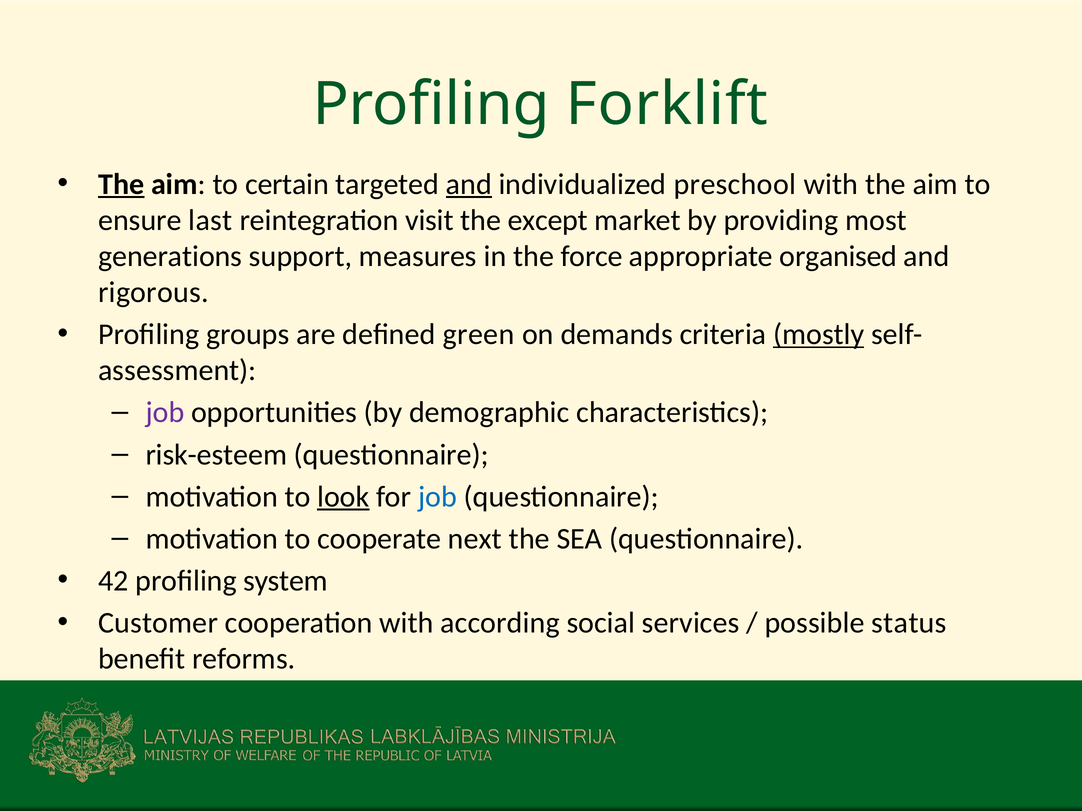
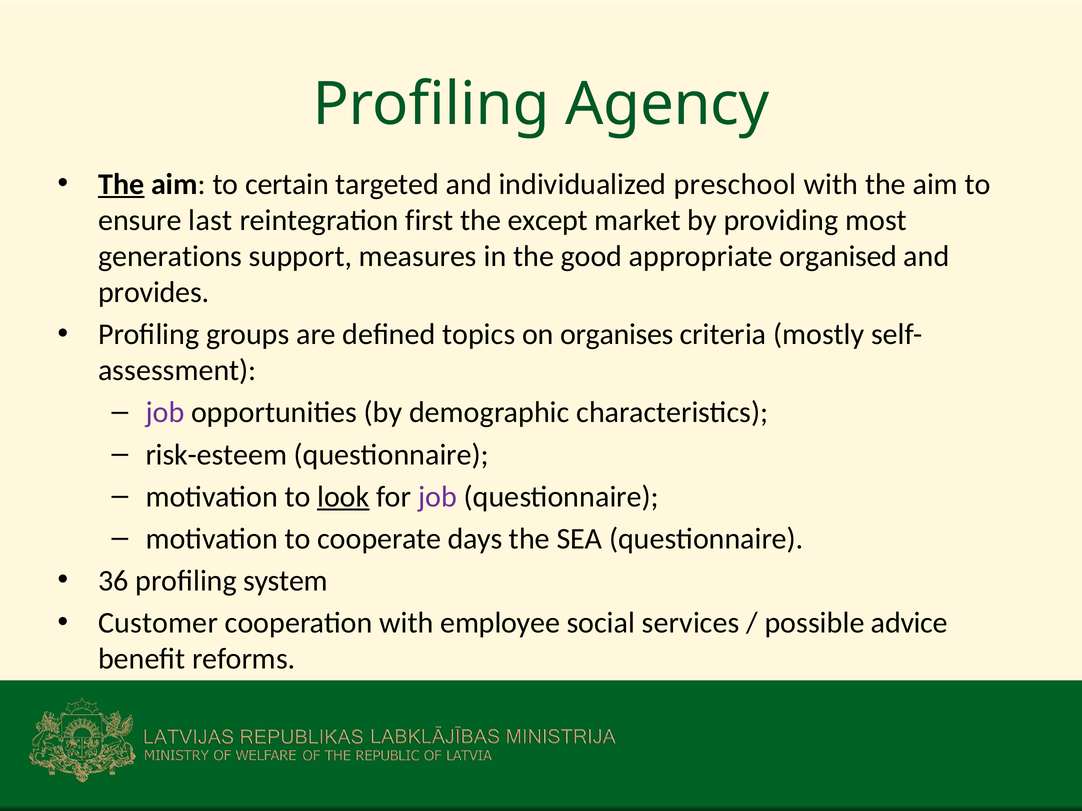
Forklift: Forklift -> Agency (667, 104)
and underline: present -> none (469, 184)
visit: visit -> first (429, 220)
force: force -> good (591, 256)
rigorous: rigorous -> provides (154, 293)
green: green -> topics (479, 335)
demands: demands -> organises (617, 335)
mostly underline: present -> none (819, 335)
job colour: blue -> purple (438, 497)
next: next -> days (475, 539)
42: 42 -> 36 (113, 581)
according: according -> employee (500, 623)
status: status -> advice (909, 623)
